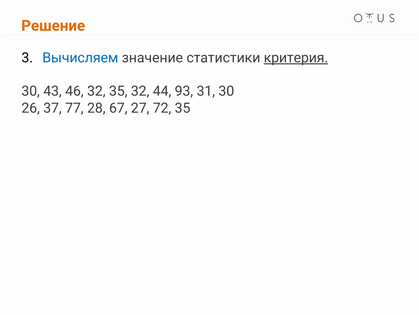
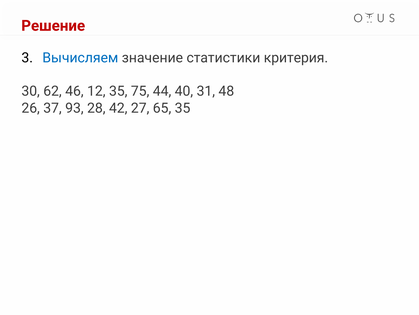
Решение colour: orange -> red (53, 26)
критерия underline: present -> none (296, 58)
43: 43 -> 62 (53, 91)
46 32: 32 -> 12 (96, 91)
35 32: 32 -> 75 (140, 91)
93: 93 -> 40 (184, 91)
31 30: 30 -> 48 (226, 91)
77: 77 -> 93 (74, 108)
67: 67 -> 42 (118, 108)
72: 72 -> 65 (162, 108)
